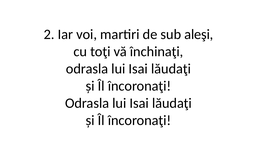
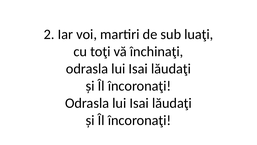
aleşi: aleşi -> luaţi (199, 34)
